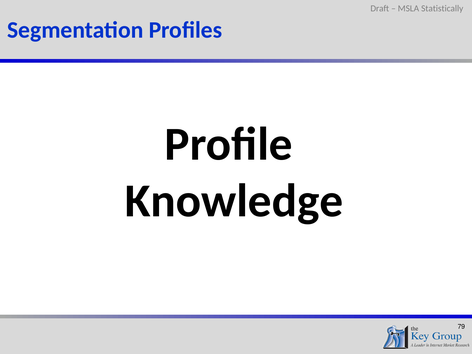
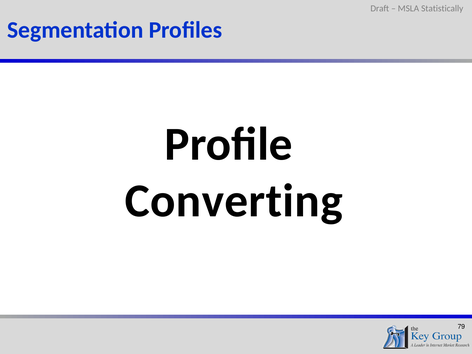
Knowledge: Knowledge -> Converting (234, 201)
